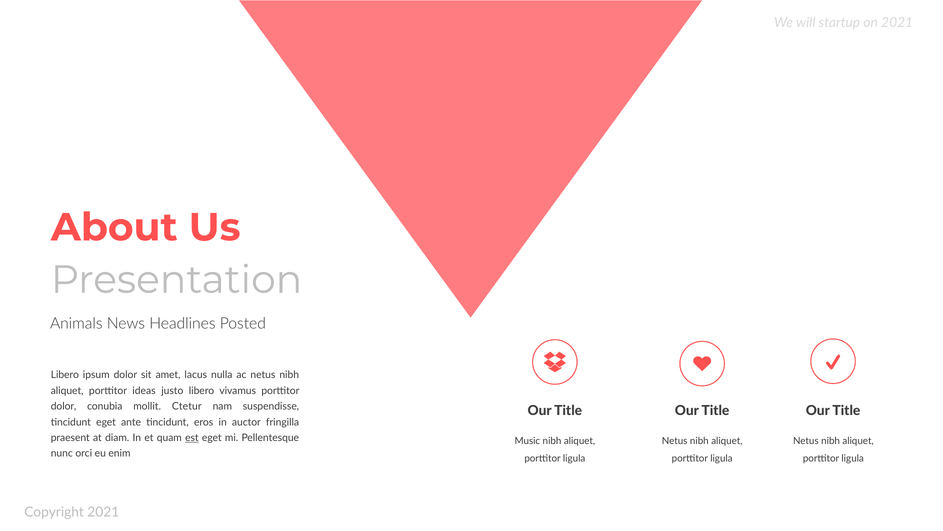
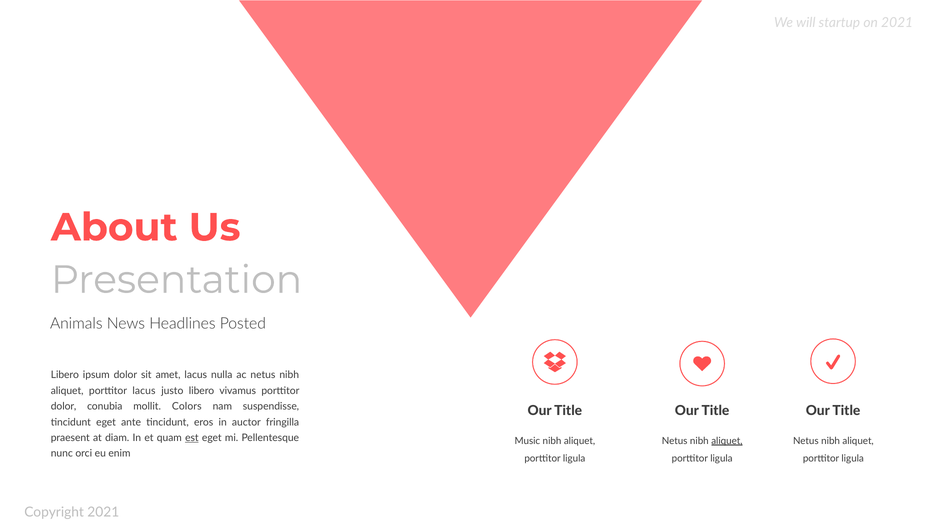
porttitor ideas: ideas -> lacus (144, 390)
Ctetur: Ctetur -> Colors (187, 406)
aliquet underline: none -> present (727, 440)
